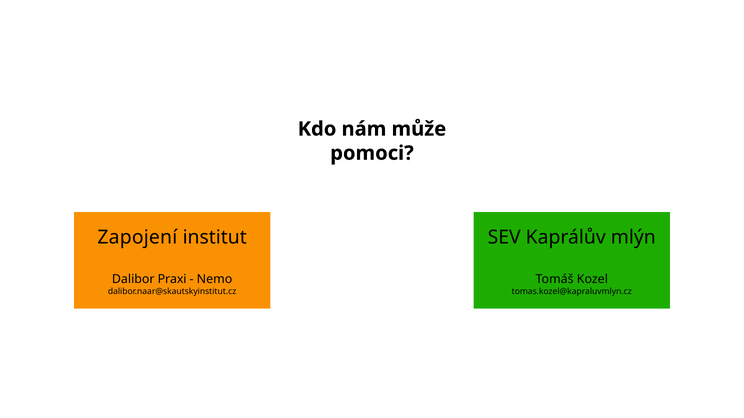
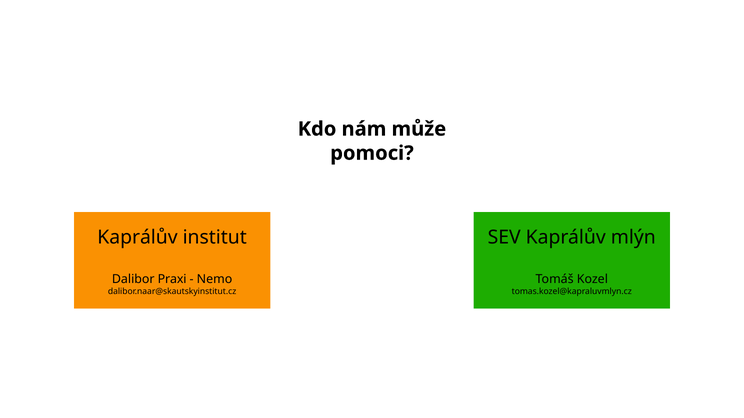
Zapojení: Zapojení -> Kaprálův (137, 238)
